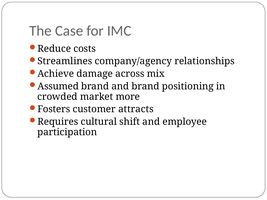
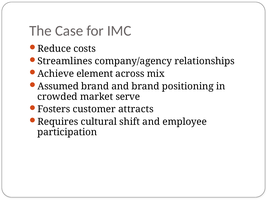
damage: damage -> element (95, 74)
more: more -> serve (128, 97)
